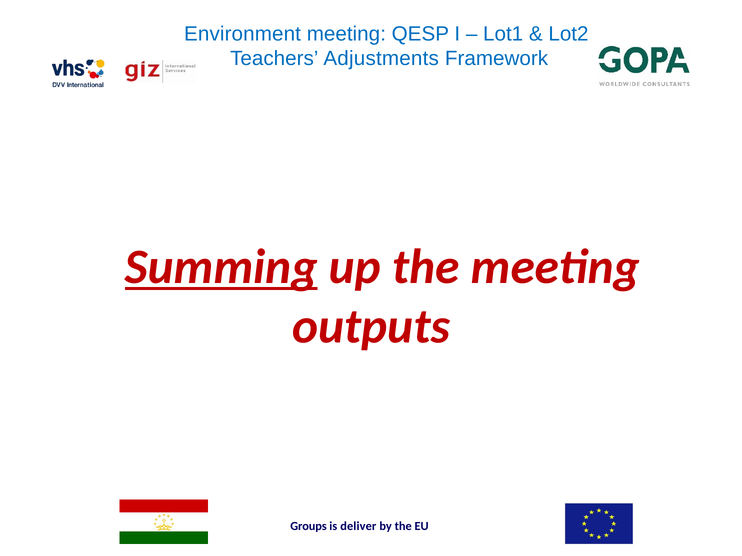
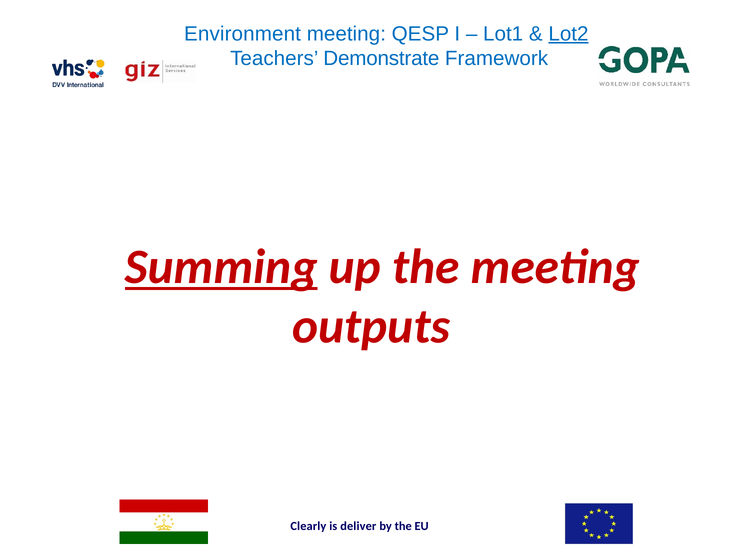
Lot2 underline: none -> present (568, 34)
Adjustments: Adjustments -> Demonstrate (381, 59)
Groups: Groups -> Clearly (308, 527)
